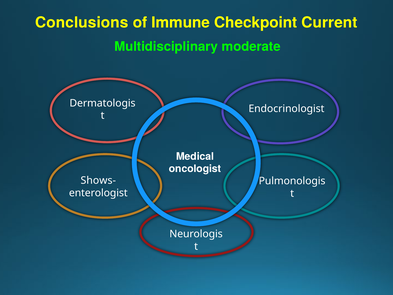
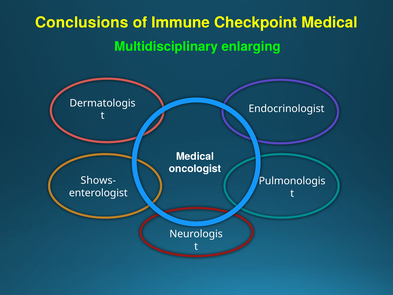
Checkpoint Current: Current -> Medical (330, 23)
moderate: moderate -> enlarging (251, 46)
